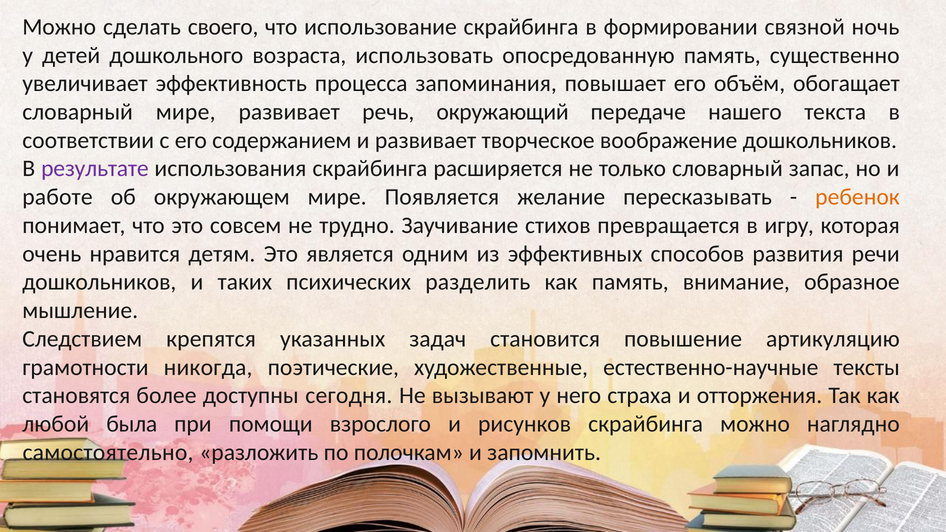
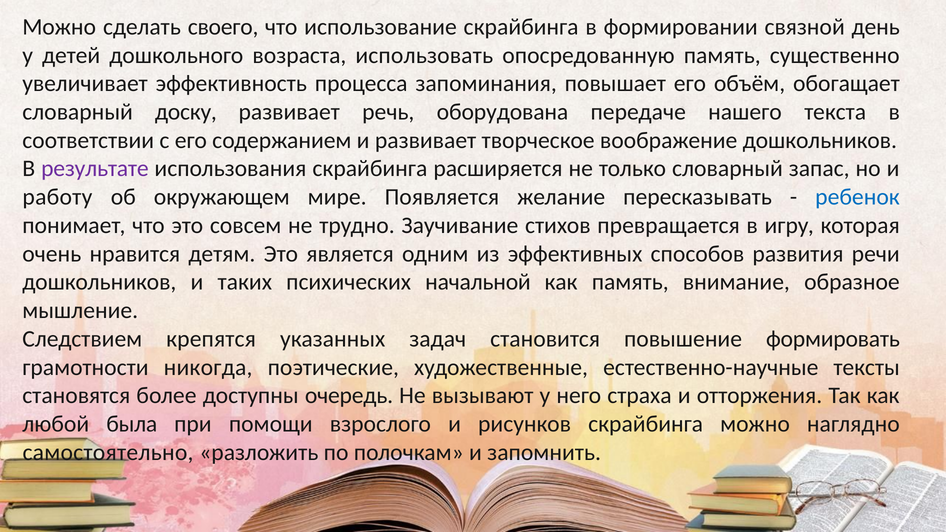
ночь: ночь -> день (876, 27)
словарный мире: мире -> доску (186, 112)
окружающий: окружающий -> оборудована (503, 112)
работе: работе -> работу (57, 197)
ребенок colour: orange -> blue (858, 197)
разделить: разделить -> начальной (478, 282)
артикуляцию: артикуляцию -> формировать (833, 339)
сегодня: сегодня -> очередь (349, 396)
